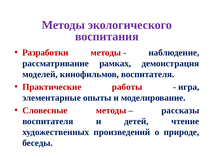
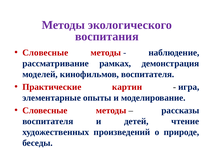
Разработки: Разработки -> Словесные (45, 53)
работы: работы -> картин (127, 87)
